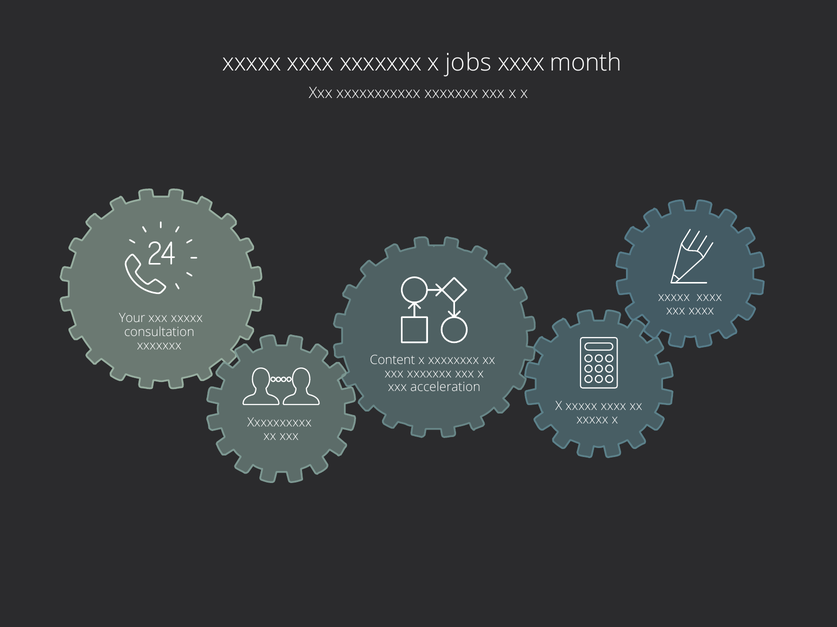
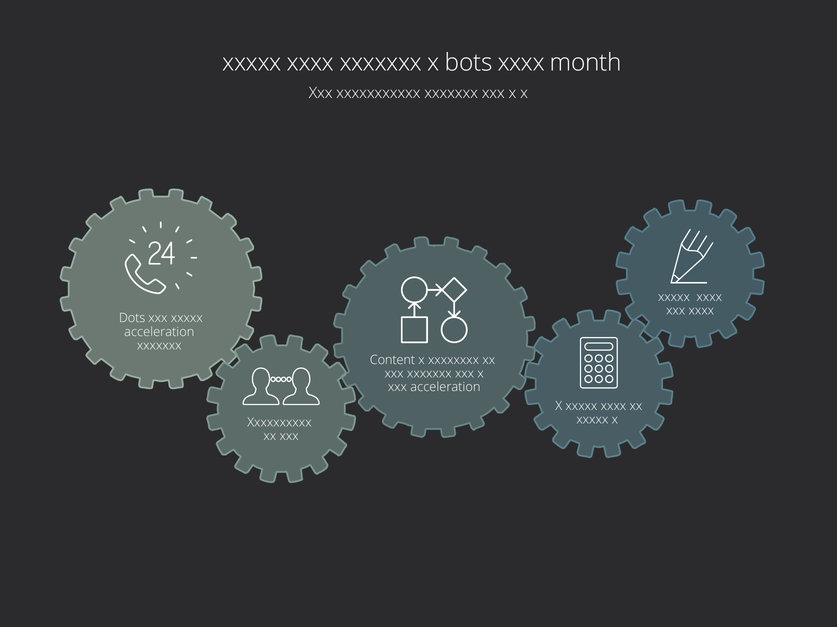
jobs: jobs -> bots (469, 63)
Your: Your -> Dots (132, 319)
consultation: consultation -> acceleration (159, 332)
